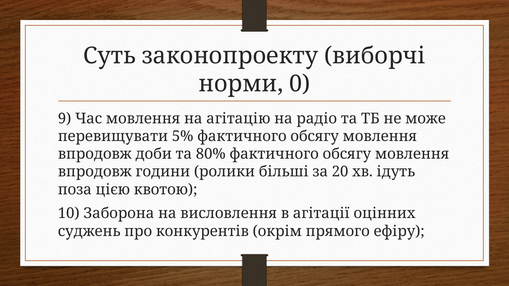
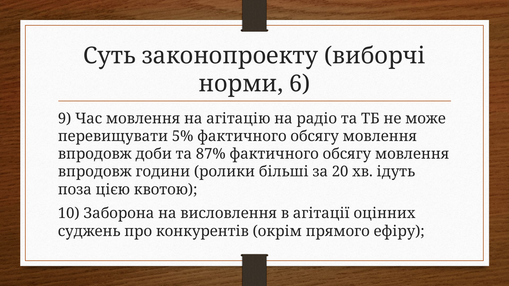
0: 0 -> 6 (300, 84)
80%: 80% -> 87% (211, 154)
